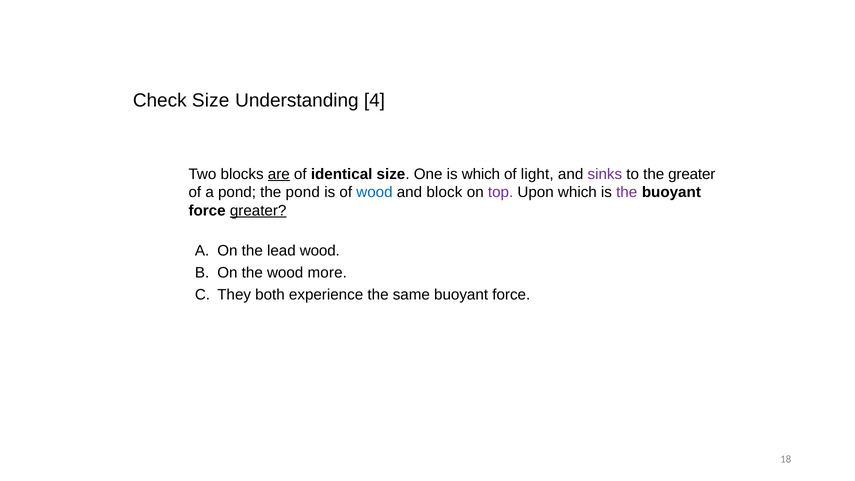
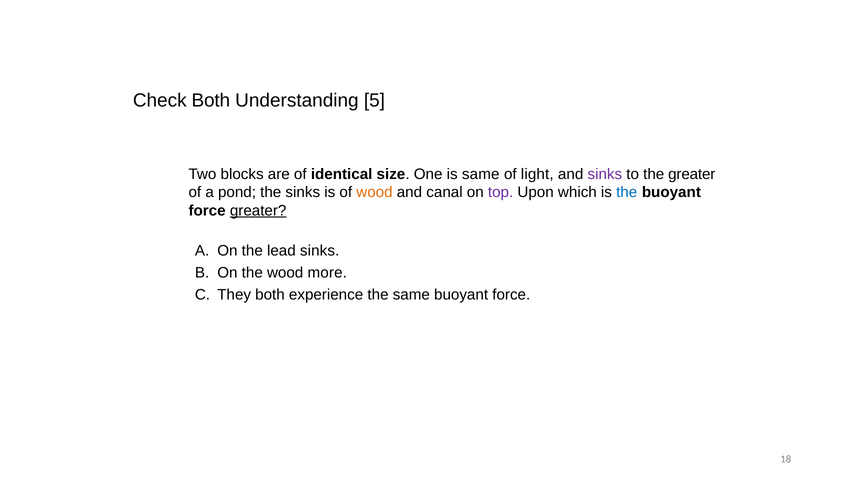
Check Size: Size -> Both (211, 100)
4: 4 -> 5 (374, 100)
are underline: present -> none (279, 174)
is which: which -> same (481, 174)
the pond: pond -> sinks (303, 192)
wood colour: blue -> orange (374, 192)
block: block -> canal (444, 192)
the colour: purple -> blue (627, 192)
lead wood: wood -> sinks (320, 251)
